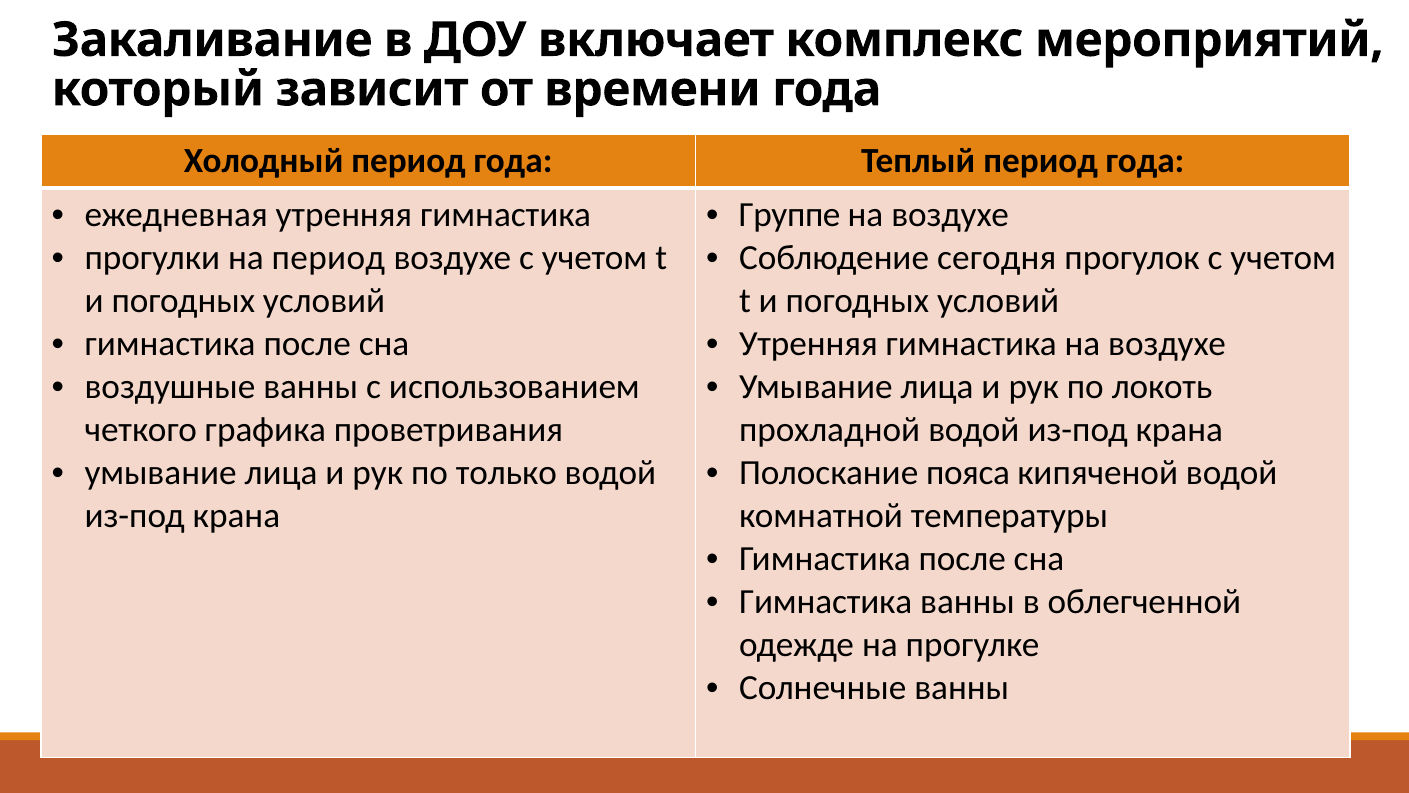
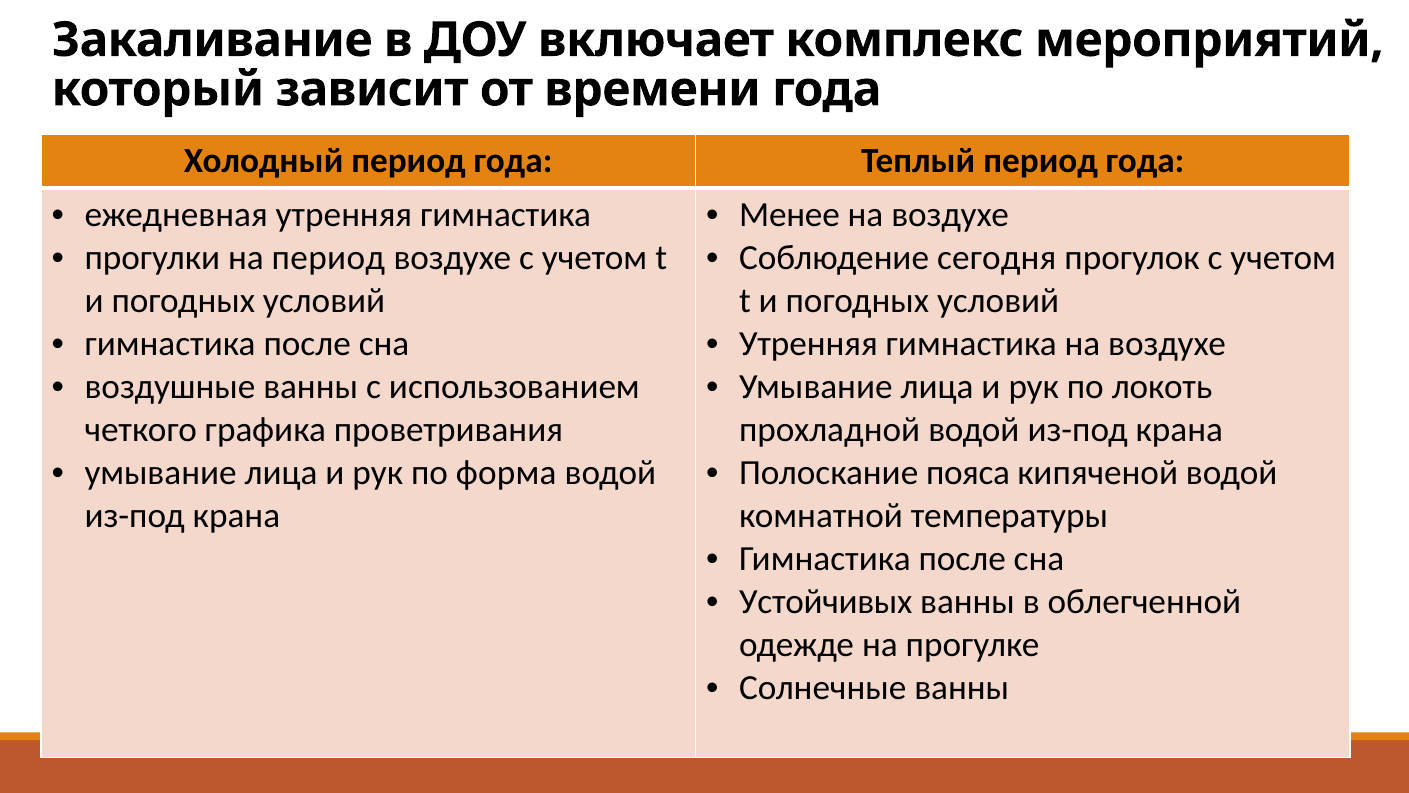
Группе: Группе -> Менее (789, 215)
только: только -> форма (506, 473)
Гимнастика: Гимнастика -> Устойчивых (826, 602)
